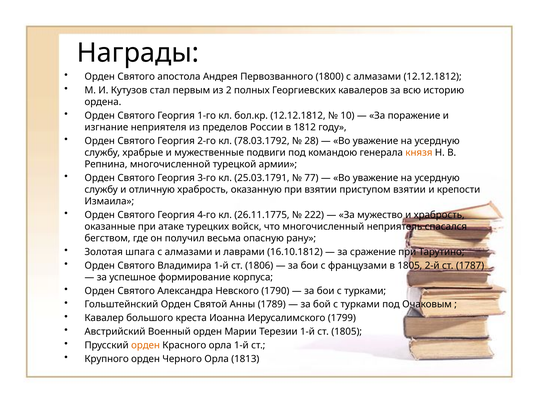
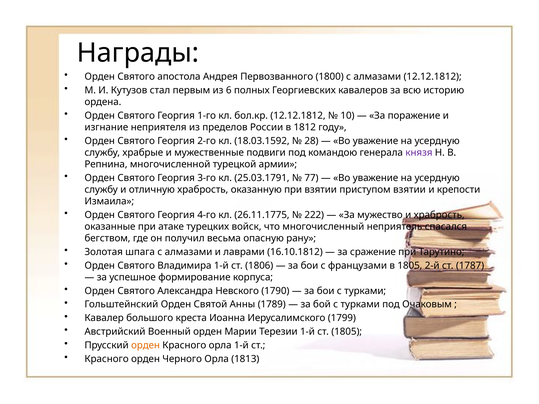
2: 2 -> 6 (229, 90)
78.03.1792: 78.03.1792 -> 18.03.1592 (262, 141)
князя colour: orange -> purple (419, 153)
Крупного: Крупного -> Красного (107, 359)
